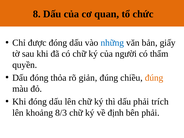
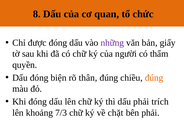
những colour: blue -> purple (112, 43)
thỏa: thỏa -> biện (59, 78)
giản: giản -> thân (88, 78)
8/3: 8/3 -> 7/3 (61, 113)
định: định -> chặt (116, 113)
